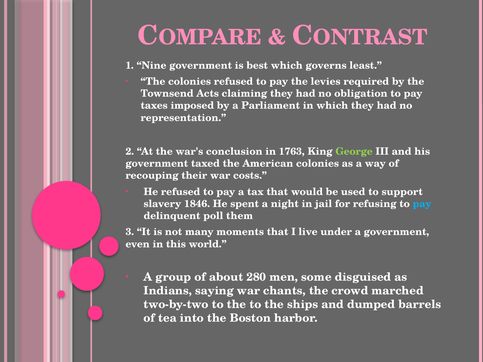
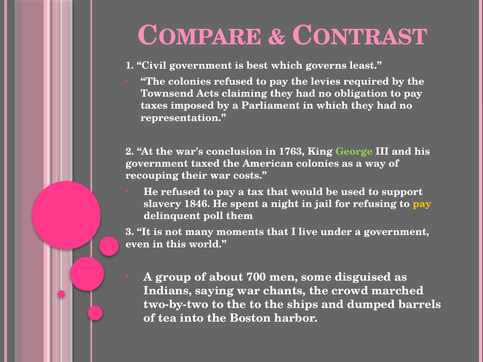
Nine: Nine -> Civil (152, 65)
pay colour: light blue -> yellow (422, 204)
280: 280 -> 700 (256, 277)
